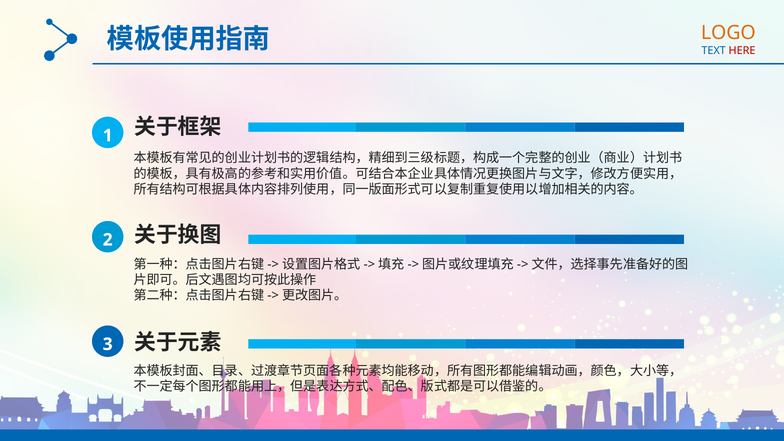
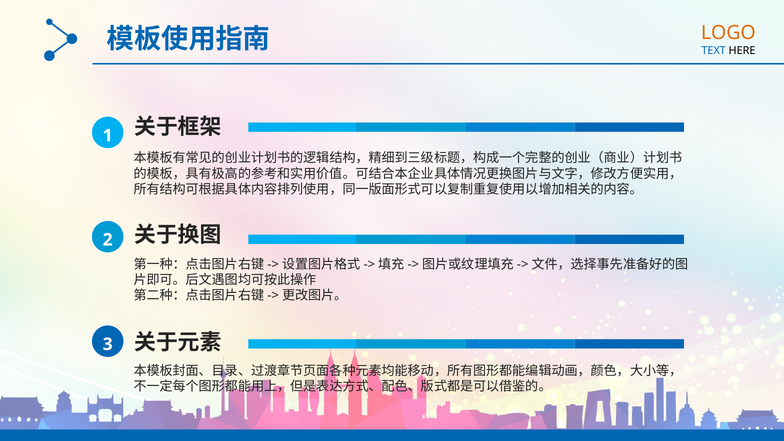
HERE colour: red -> black (742, 51)
